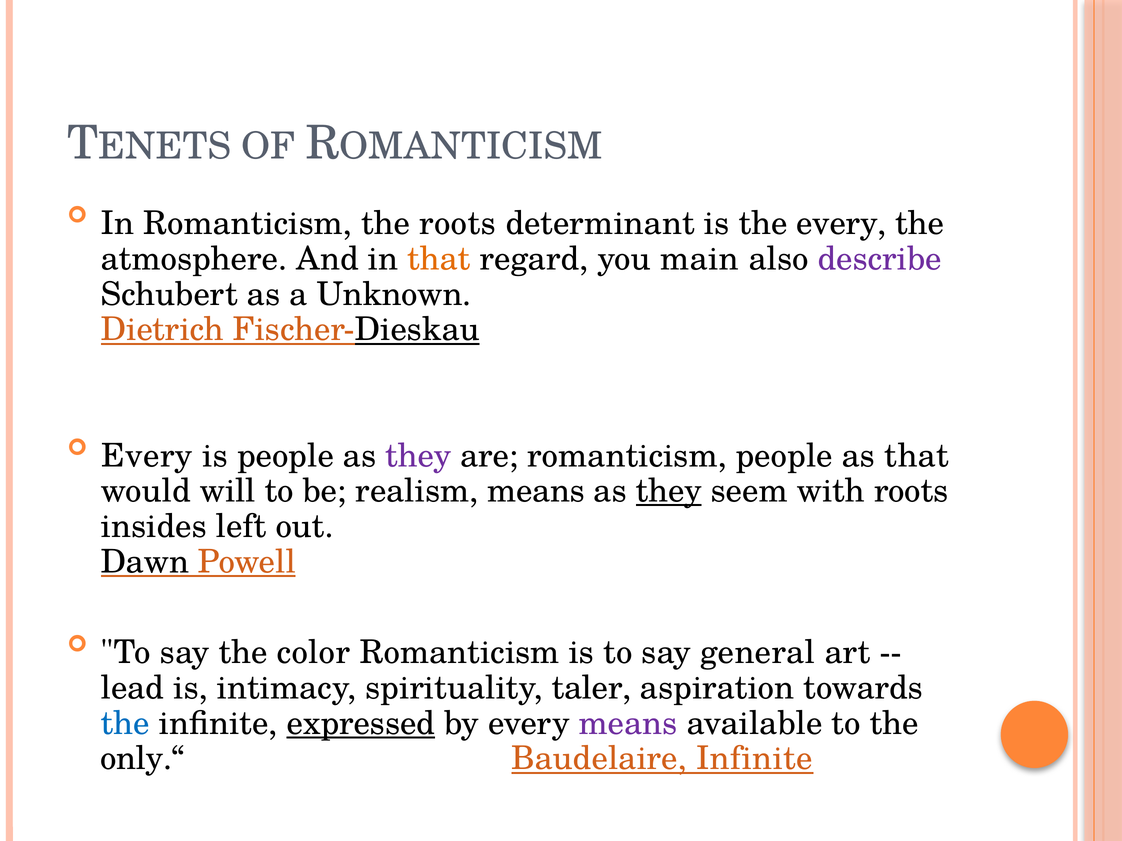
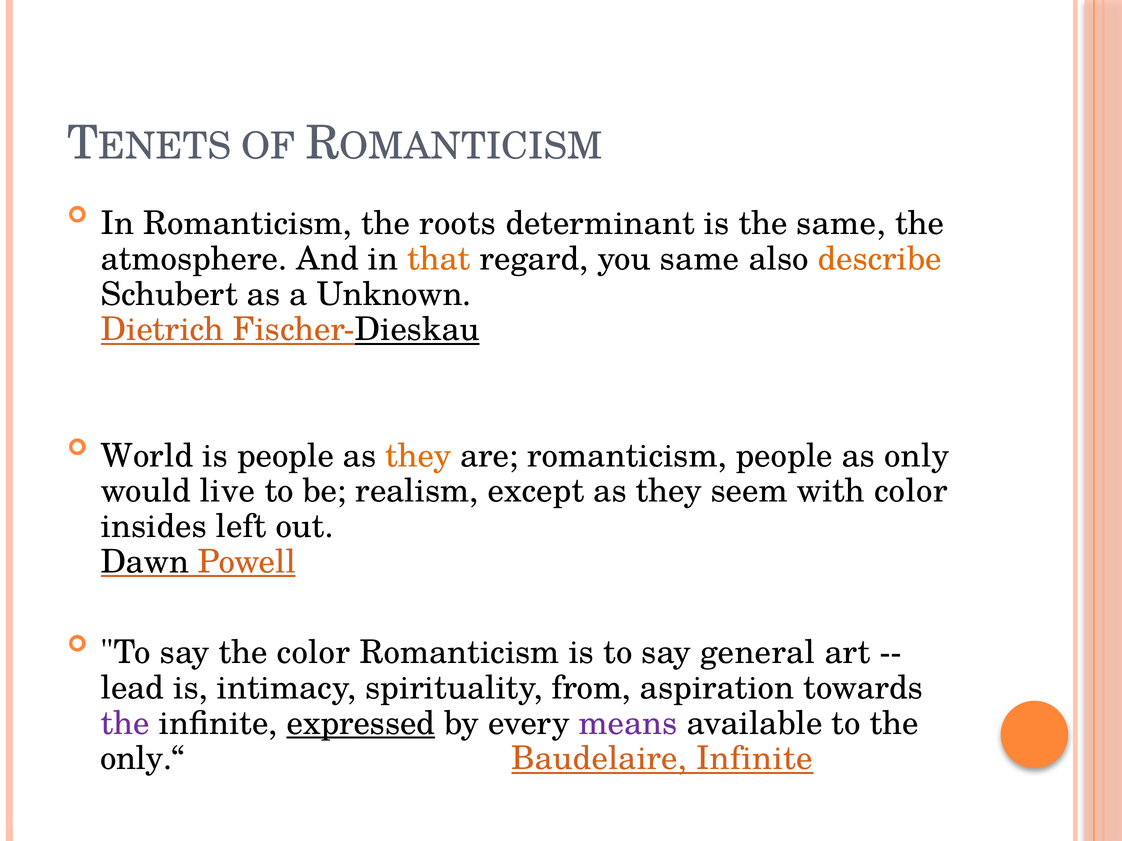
the every: every -> same (841, 224)
you main: main -> same (699, 259)
describe colour: purple -> orange (880, 259)
Every: Every -> World (147, 456)
they colour: purple -> orange (418, 456)
as that: that -> only (917, 456)
will: will -> live (228, 491)
realism means: means -> except (536, 491)
they underline: present -> none (669, 491)
with roots: roots -> color (911, 491)
taler: taler -> from (591, 688)
the colour: blue -> purple (125, 724)
